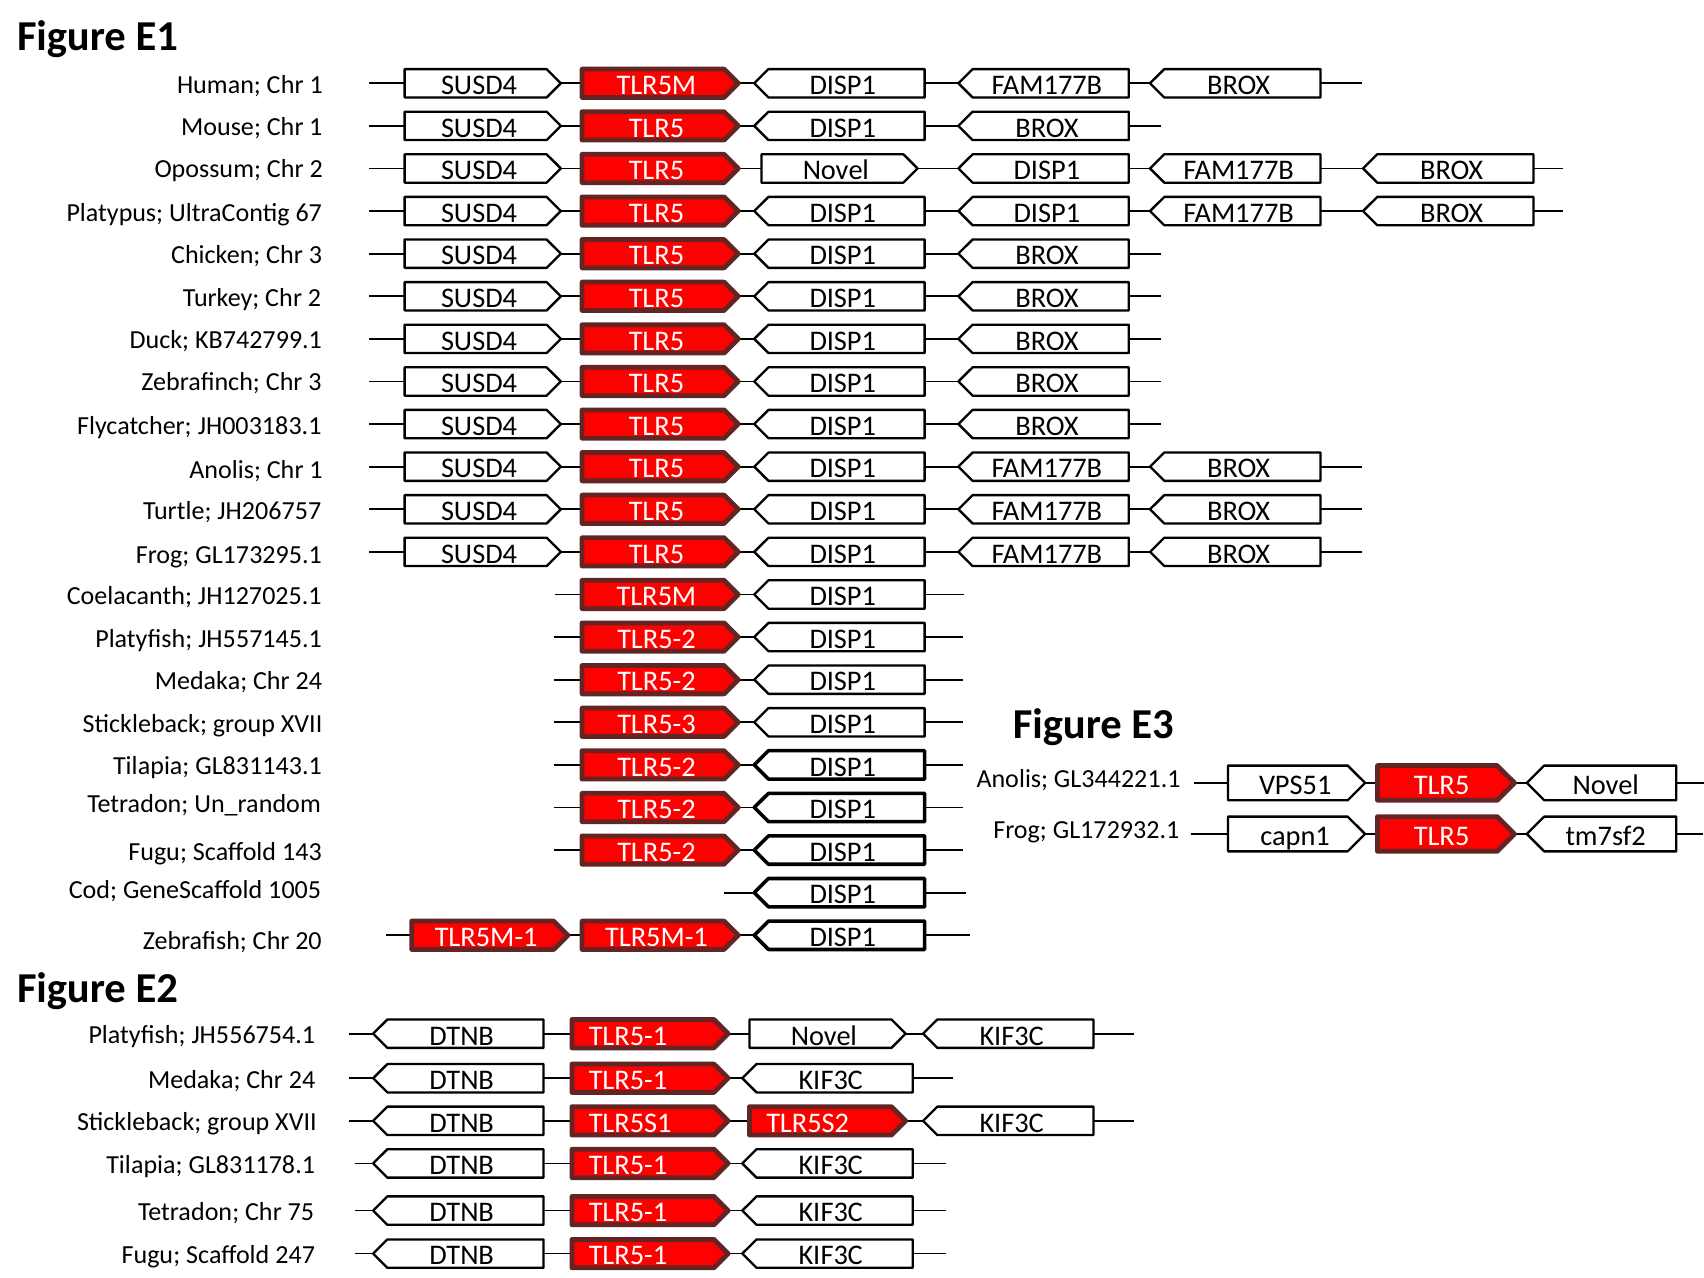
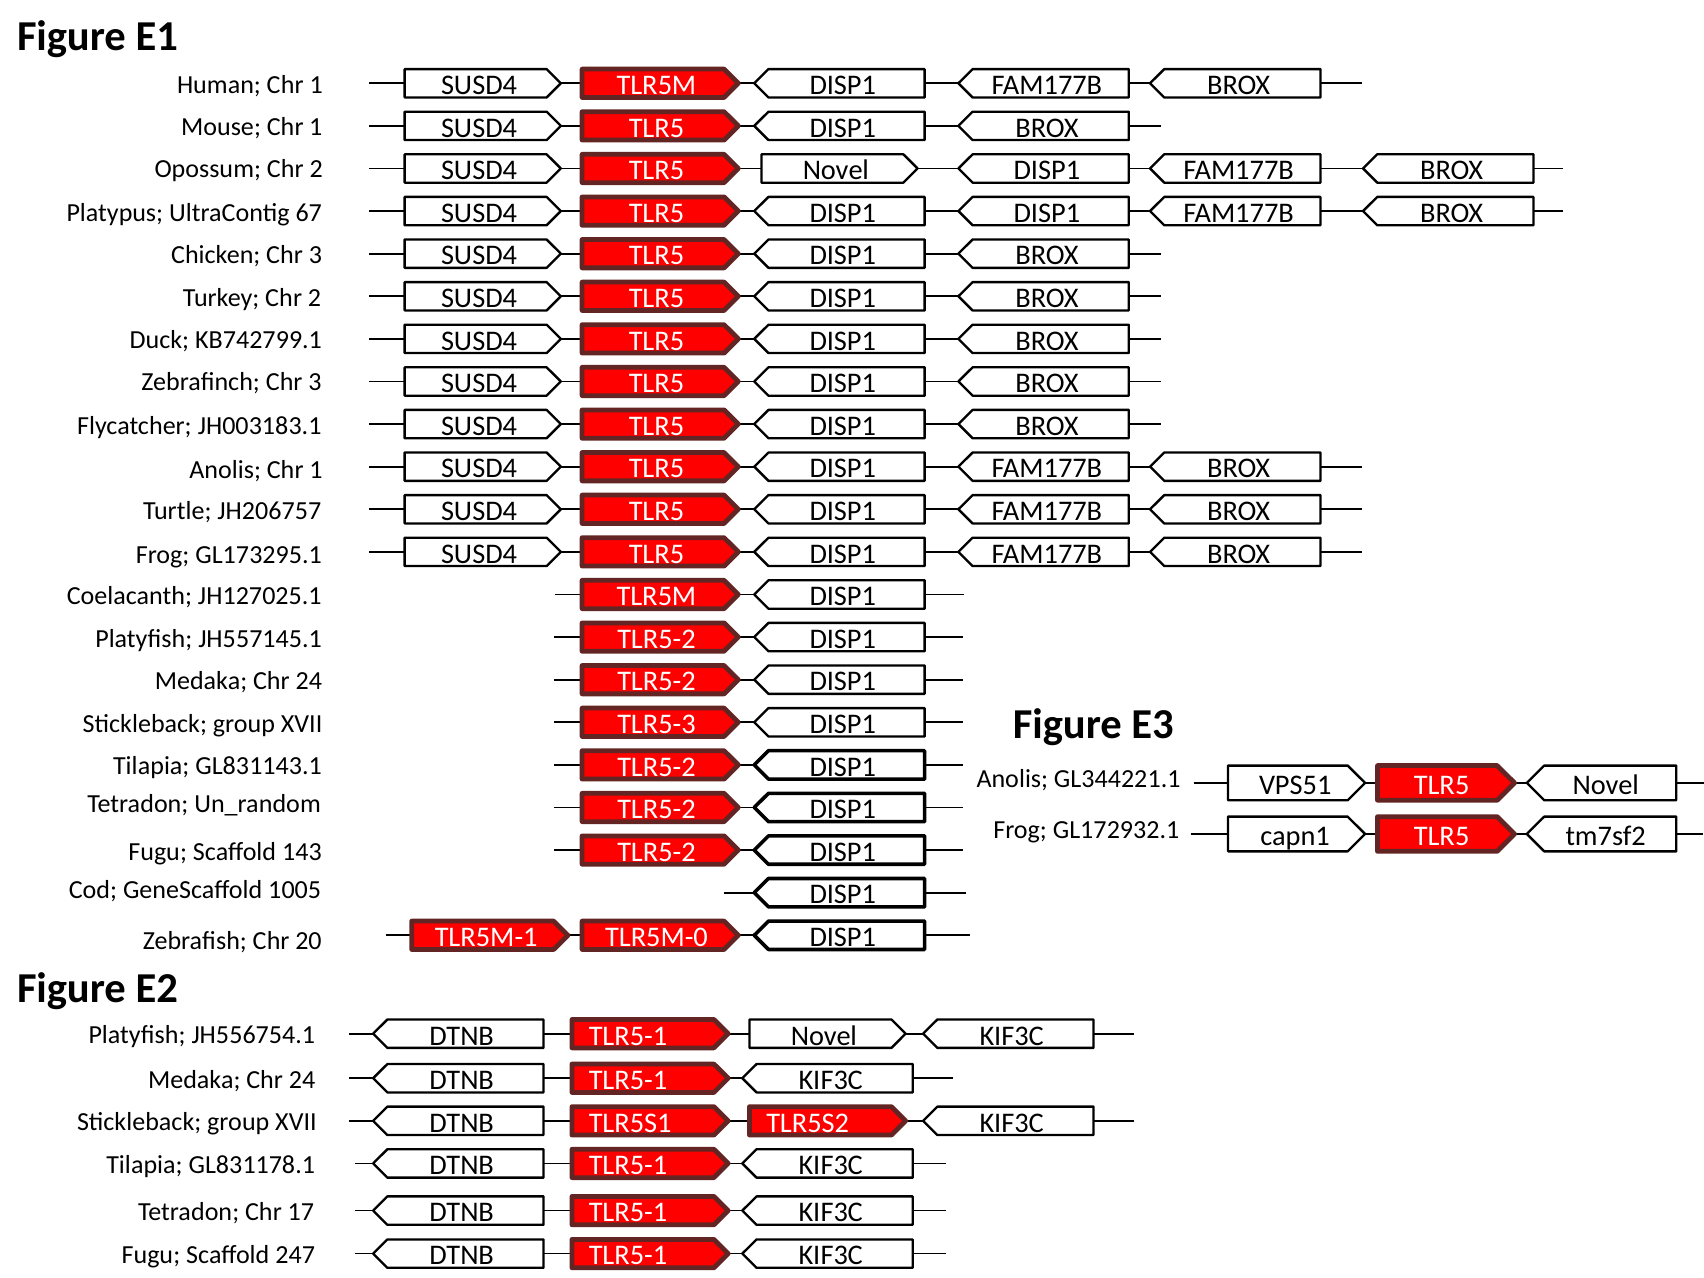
TLR5M-1: TLR5M-1 -> TLR5M-0 (656, 937)
75: 75 -> 17 (301, 1212)
